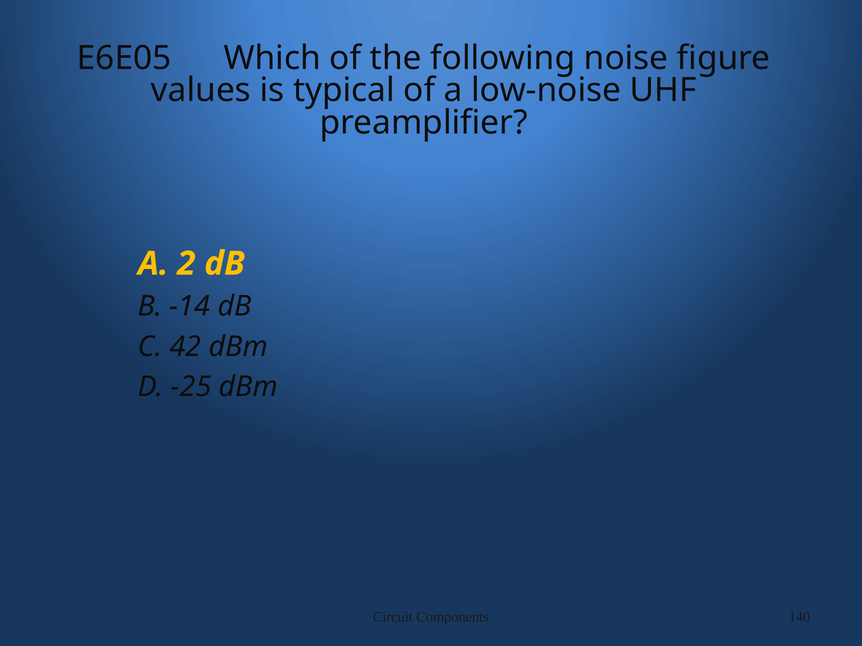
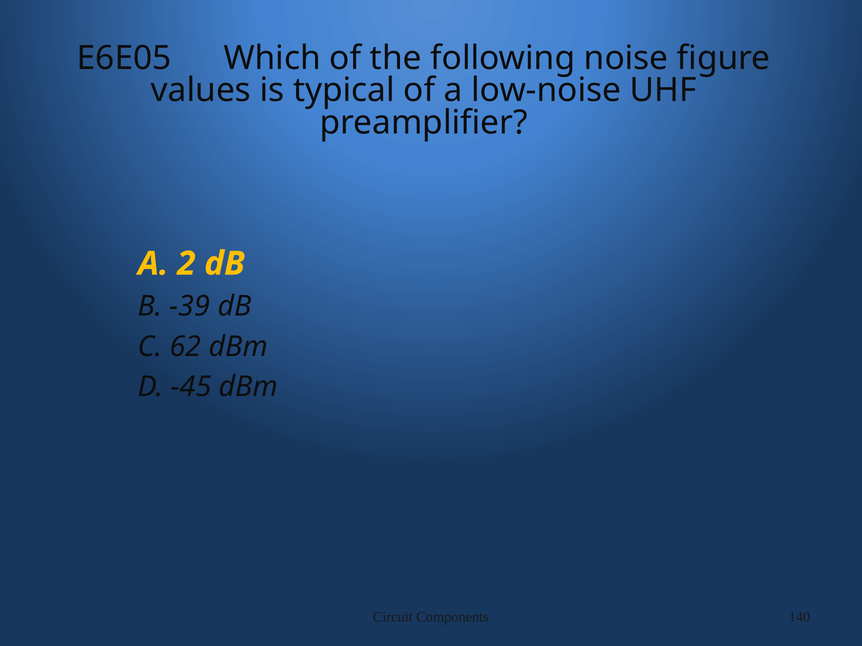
-14: -14 -> -39 (190, 307)
42: 42 -> 62 (185, 347)
-25: -25 -> -45 (191, 387)
